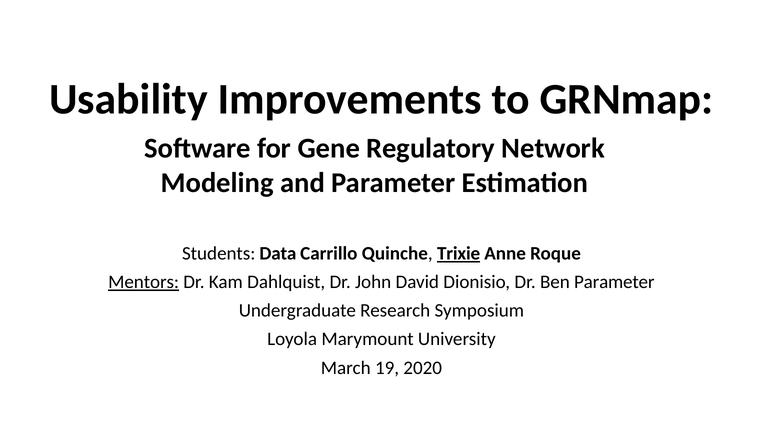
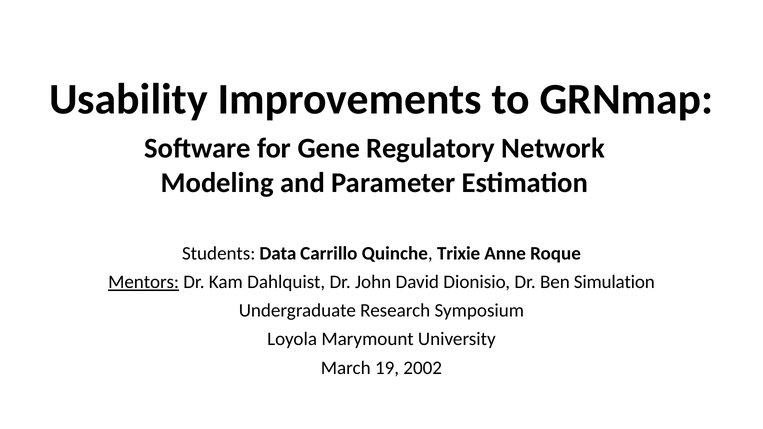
Trixie underline: present -> none (459, 254)
Ben Parameter: Parameter -> Simulation (614, 282)
2020: 2020 -> 2002 (423, 368)
